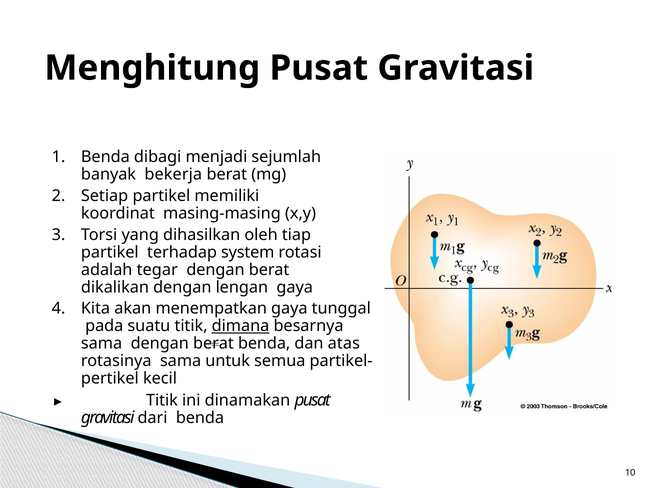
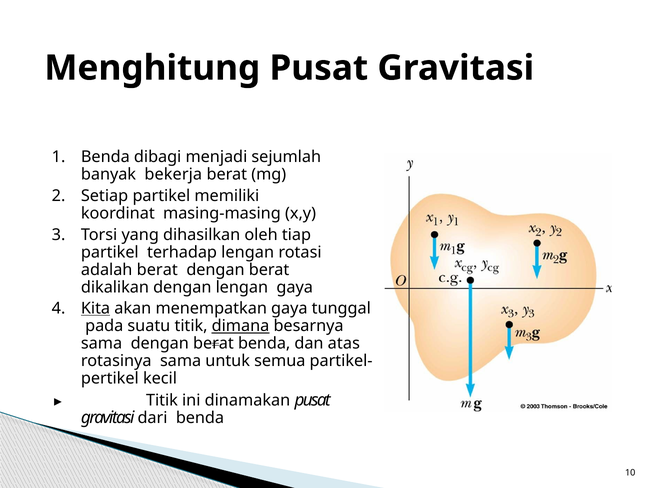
terhadap system: system -> lengan (248, 252)
adalah tegar: tegar -> berat (157, 270)
Kita underline: none -> present (96, 308)
